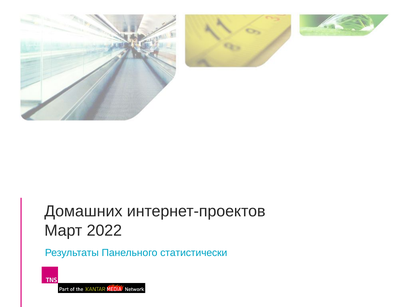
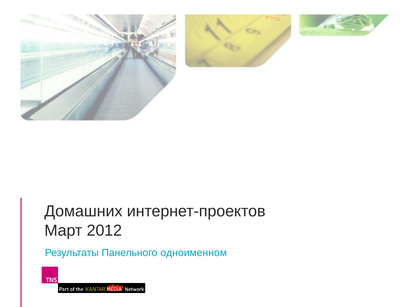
2022: 2022 -> 2012 (104, 230)
статистически: статистически -> одноименном (194, 252)
